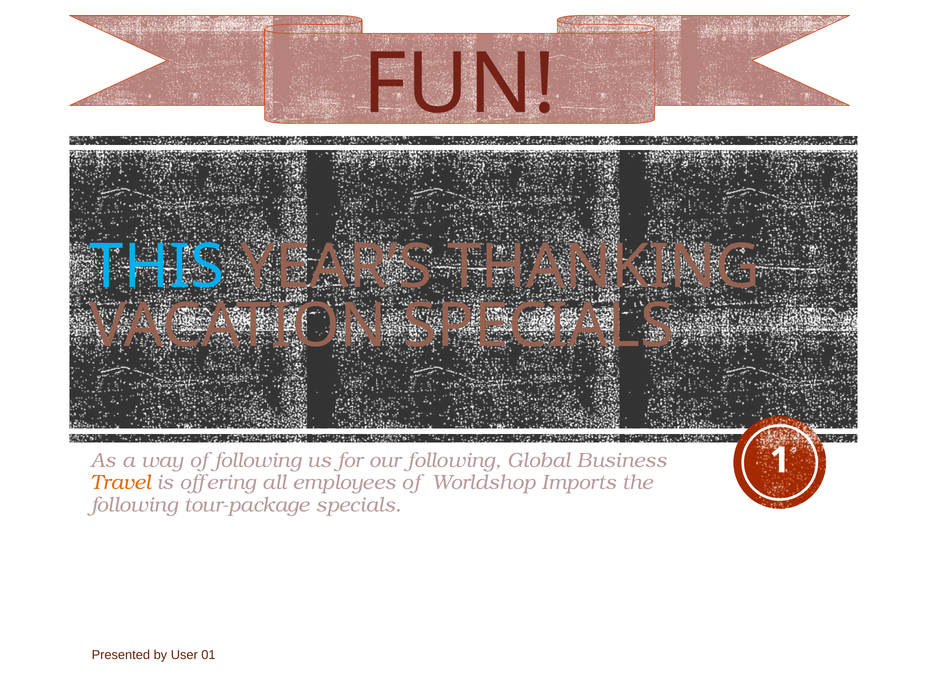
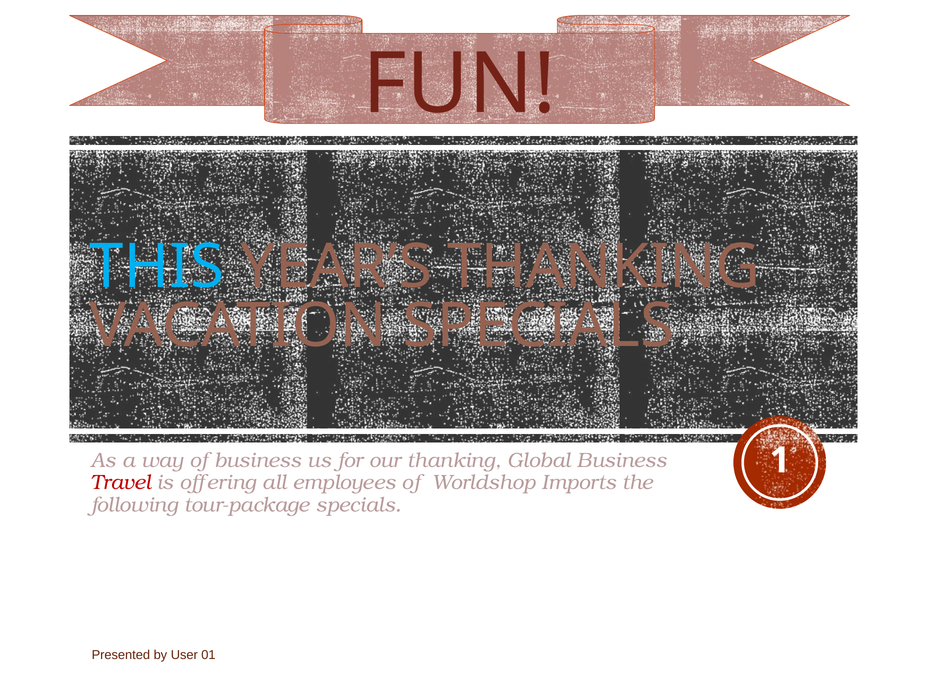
of following: following -> business (258, 461)
our following: following -> thanking (454, 461)
Travel colour: orange -> red (121, 483)
